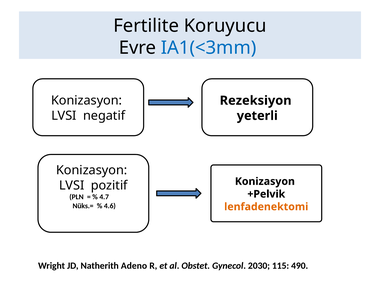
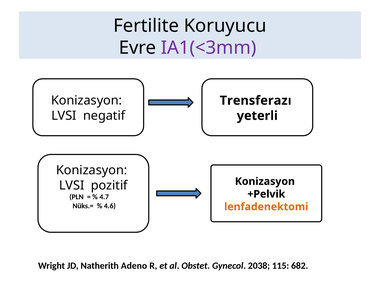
IA1(<3mm colour: blue -> purple (209, 48)
Rezeksiyon: Rezeksiyon -> Trensferazı (256, 101)
2030: 2030 -> 2038 (259, 266)
490: 490 -> 682 (300, 266)
